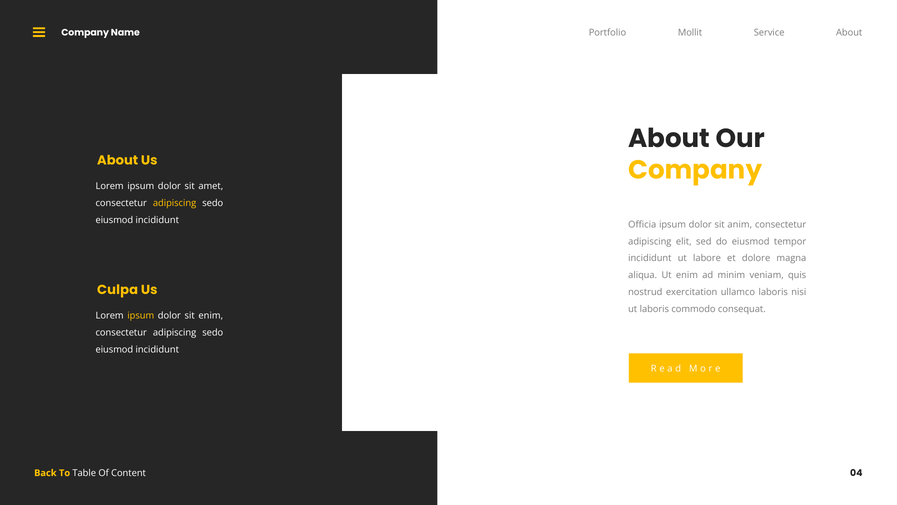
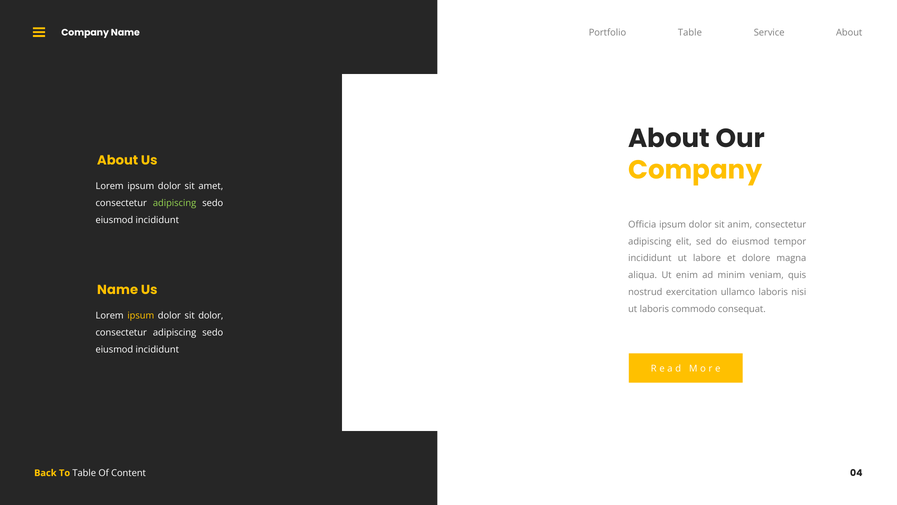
Mollit: Mollit -> Table (690, 33)
adipiscing colour: yellow -> light green (175, 203)
Culpa: Culpa -> Name (118, 290)
sit enim: enim -> dolor (211, 316)
